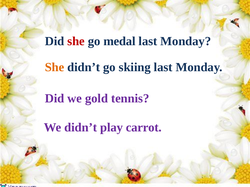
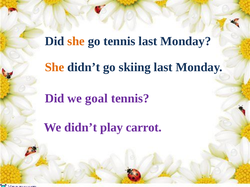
she colour: red -> orange (76, 41)
go medal: medal -> tennis (119, 41)
gold: gold -> goal (96, 99)
